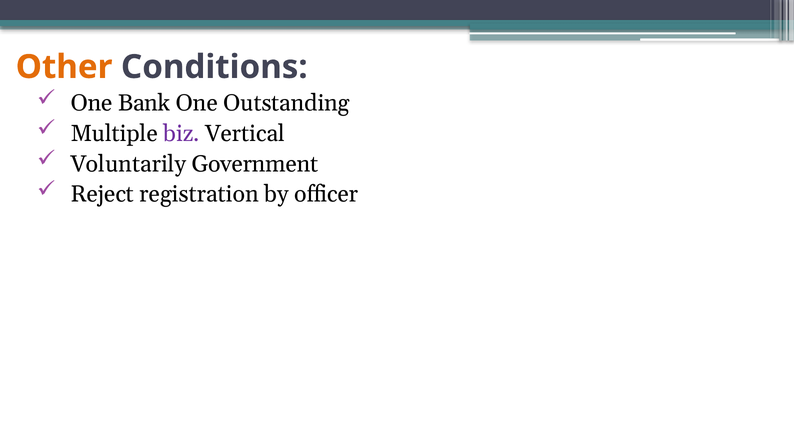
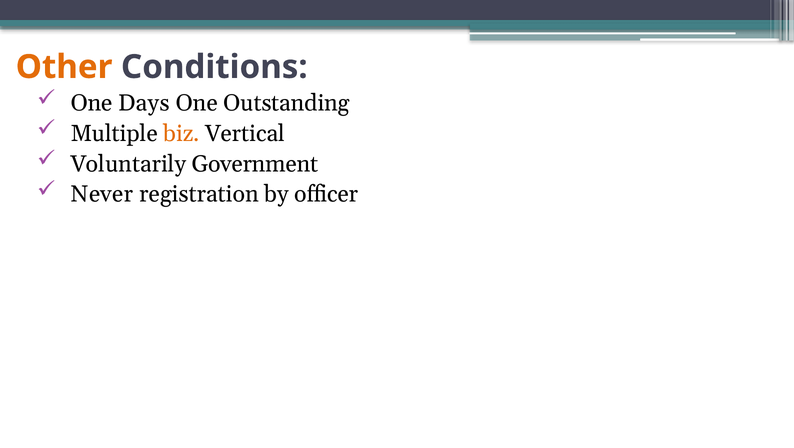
Bank: Bank -> Days (144, 103)
biz colour: purple -> orange (182, 133)
Reject: Reject -> Never (102, 194)
